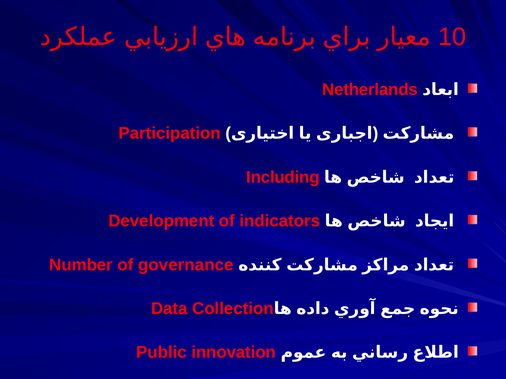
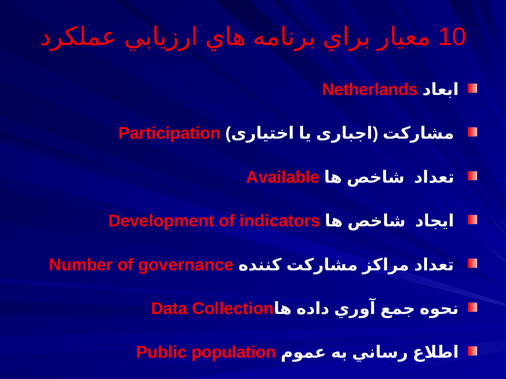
Including: Including -> Available (283, 177)
innovation: innovation -> population (234, 353)
